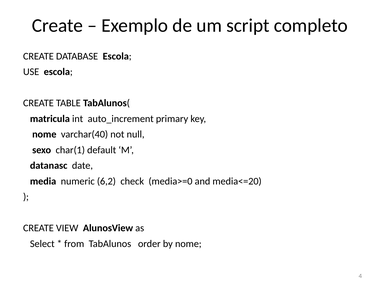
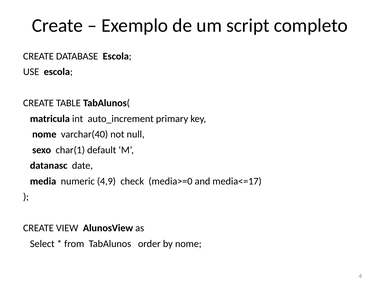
6,2: 6,2 -> 4,9 (106, 181)
media<=20: media<=20 -> media<=17 (237, 181)
